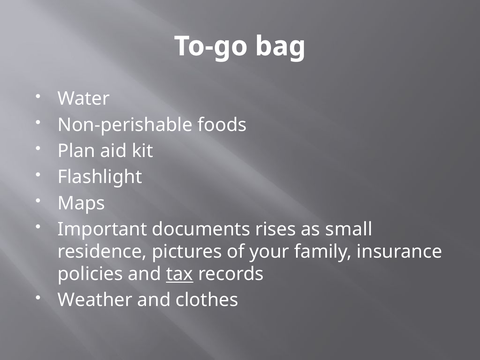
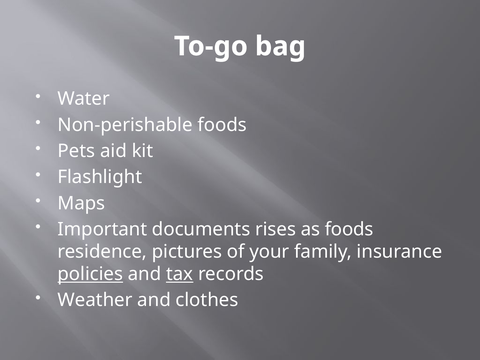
Plan: Plan -> Pets (76, 151)
as small: small -> foods (349, 229)
policies underline: none -> present (90, 274)
